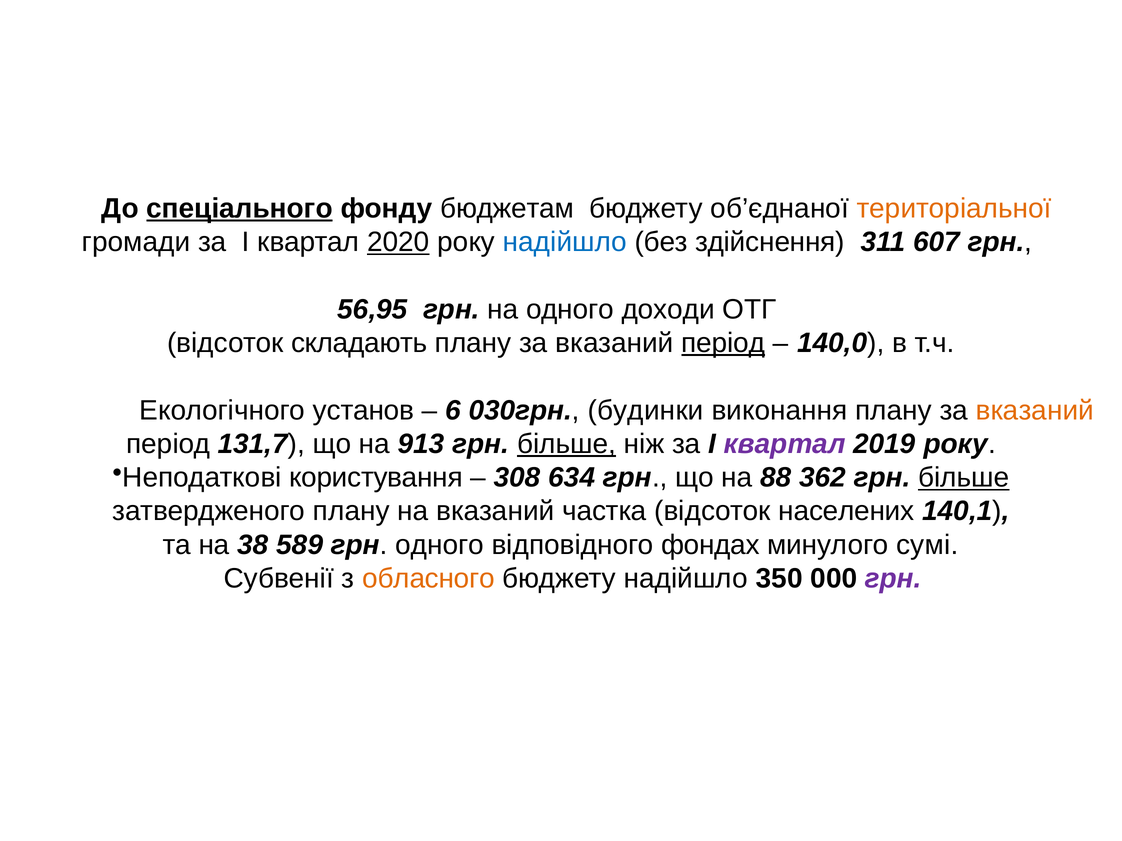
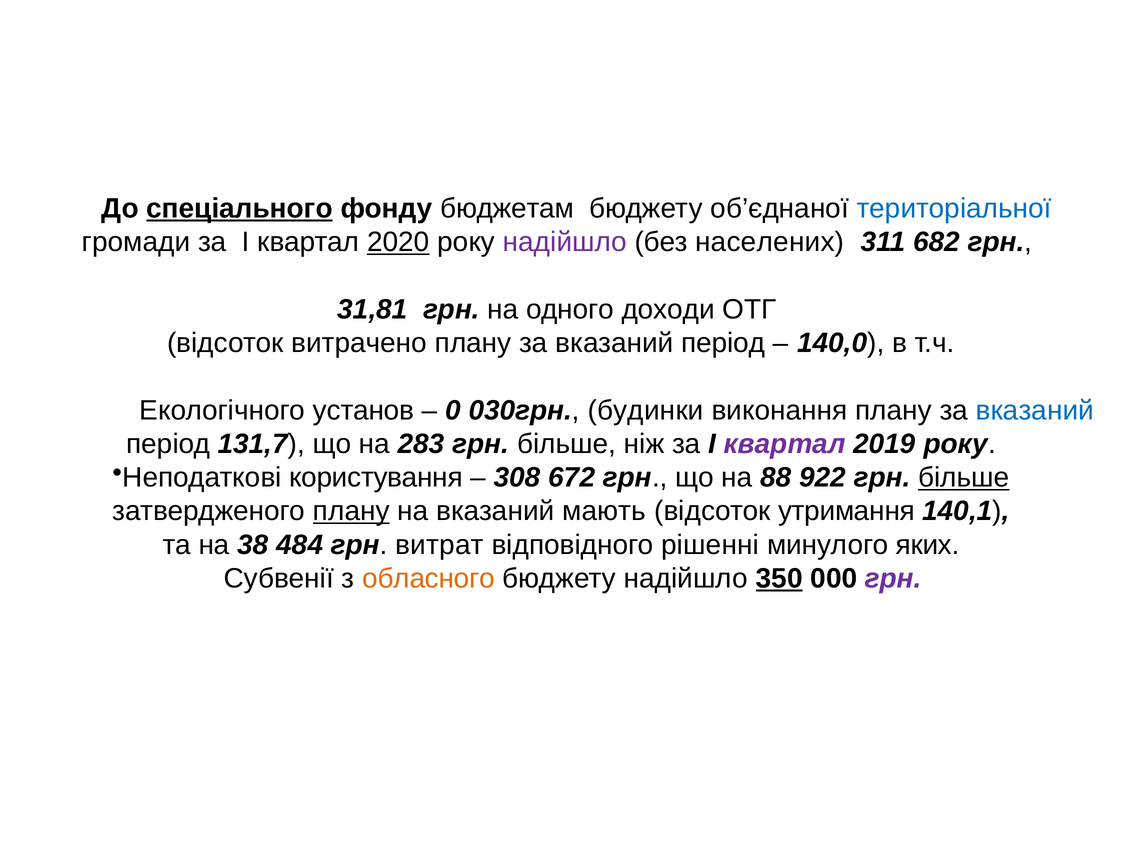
територіальної colour: orange -> blue (954, 209)
надійшло colour: blue -> purple (565, 242)
здійснення: здійснення -> населених (770, 242)
607: 607 -> 682 (937, 242)
56,95: 56,95 -> 31,81 (372, 310)
складають: складають -> витрачено (359, 343)
період underline: present -> none (723, 343)
6: 6 -> 0 (453, 411)
вказаний colour: orange -> blue (1035, 411)
913: 913 -> 283 (421, 444)
більше underline: present -> none (567, 444)
634: 634 -> 672 (572, 478)
362: 362 -> 922 (823, 478)
плану underline: none -> present (351, 512)
частка: частка -> мають (604, 512)
населених: населених -> утримання (846, 512)
589: 589 -> 484 (300, 545)
грн одного: одного -> витрат (440, 545)
фондах: фондах -> рішенні (710, 545)
сумі: сумі -> яких (928, 545)
350 underline: none -> present (779, 579)
